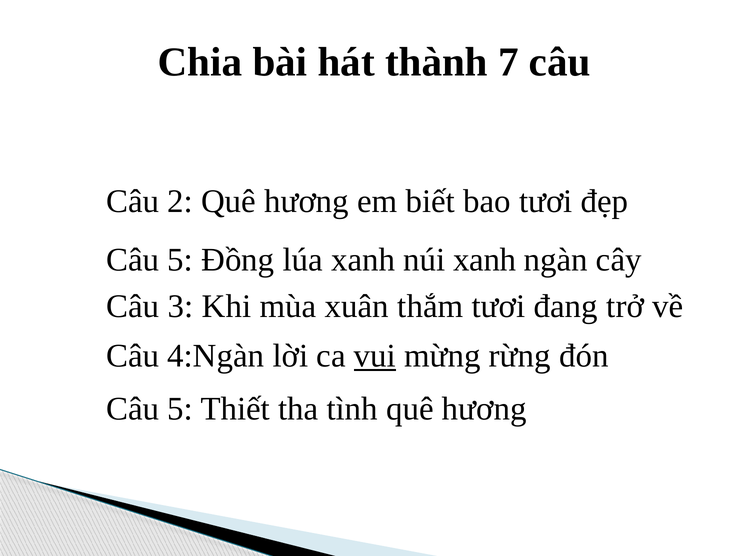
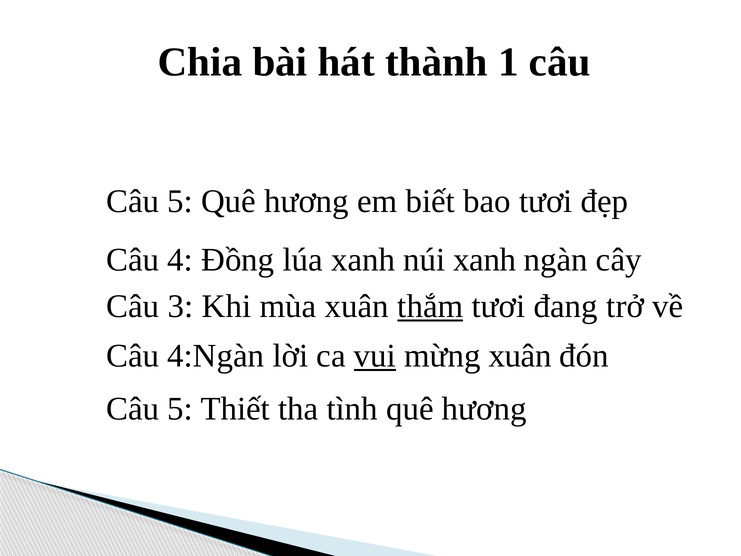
7: 7 -> 1 (508, 62)
2: 2 -> 5 (180, 201)
5: 5 -> 4 (180, 260)
thắm underline: none -> present (430, 306)
mừng rừng: rừng -> xuân (520, 356)
